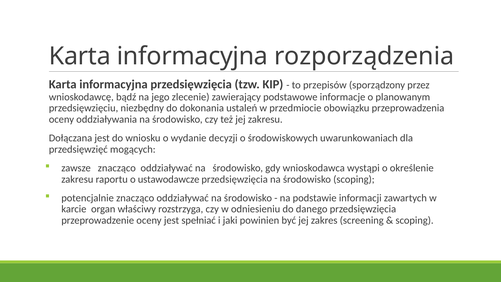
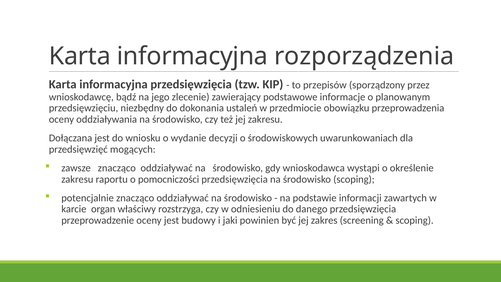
ustawodawcze: ustawodawcze -> pomocniczości (169, 179)
spełniać: spełniać -> budowy (199, 220)
